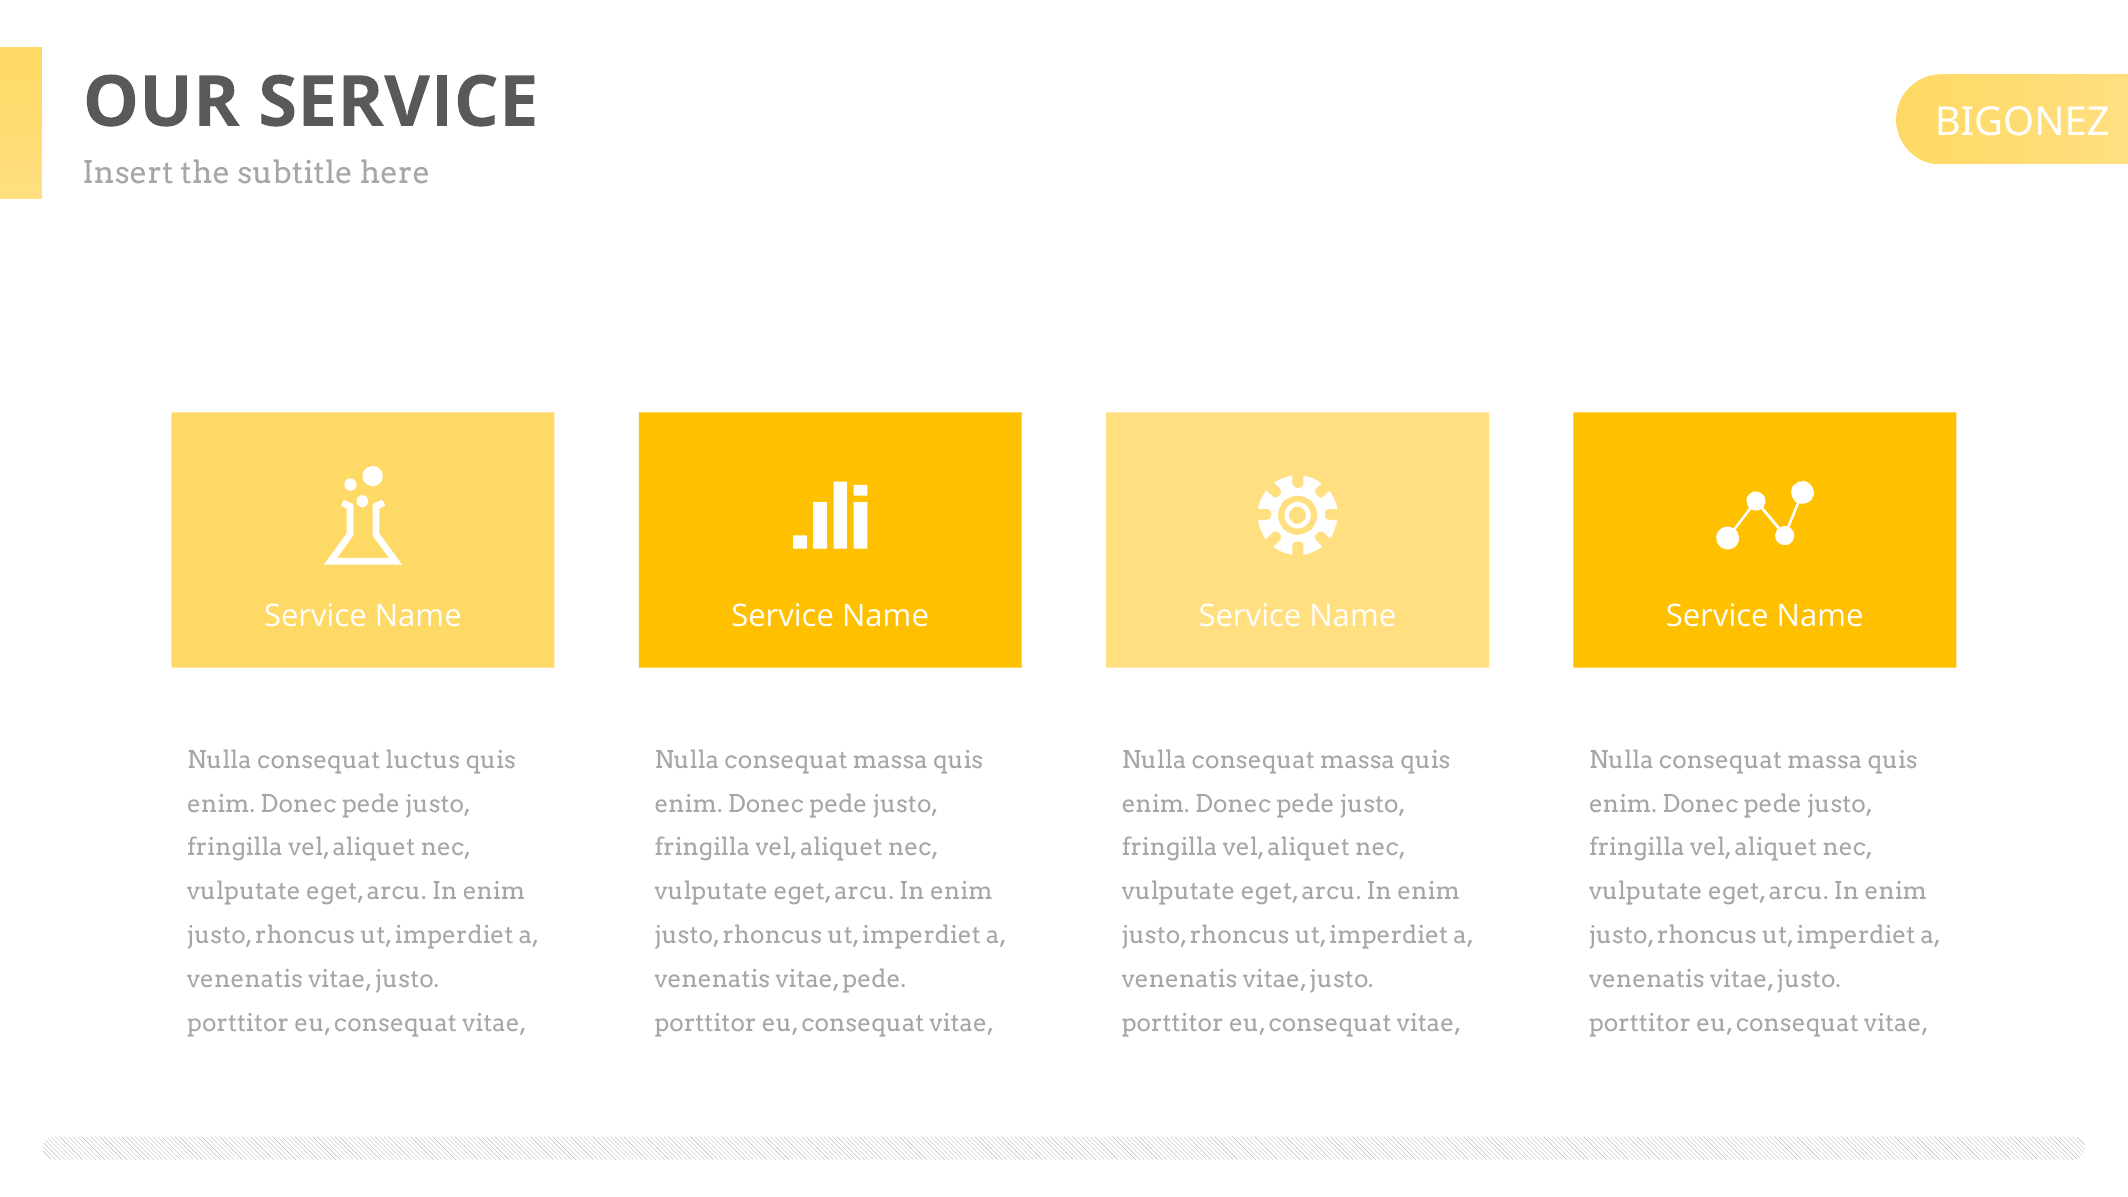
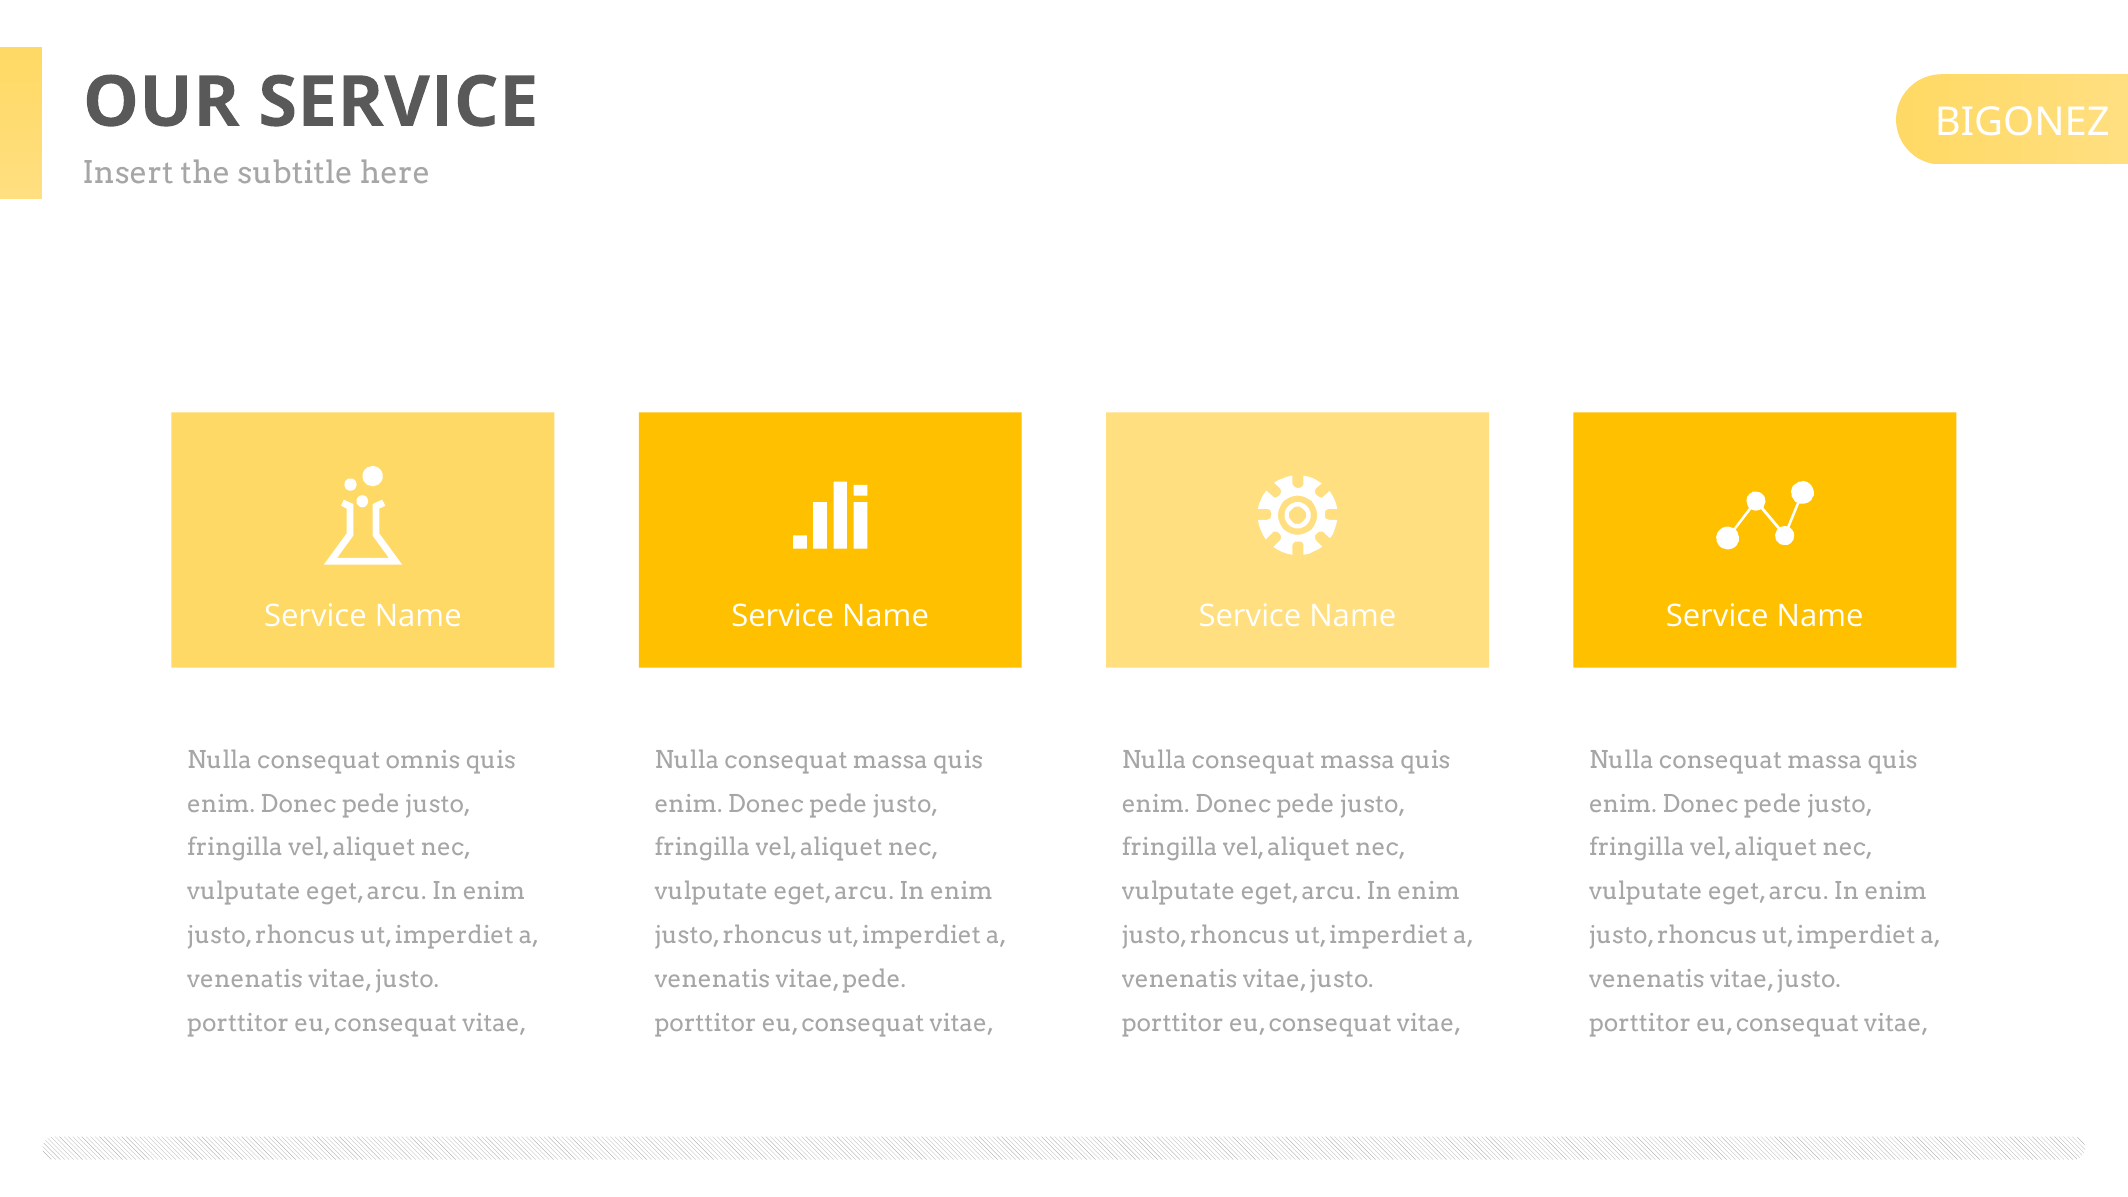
luctus: luctus -> omnis (423, 760)
